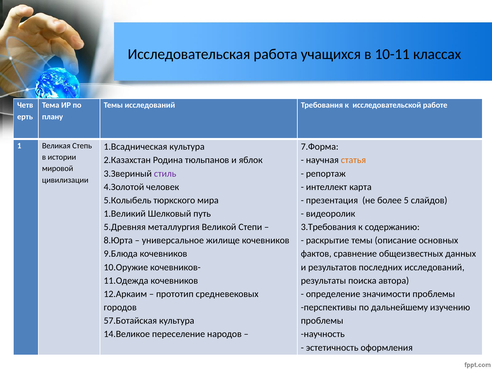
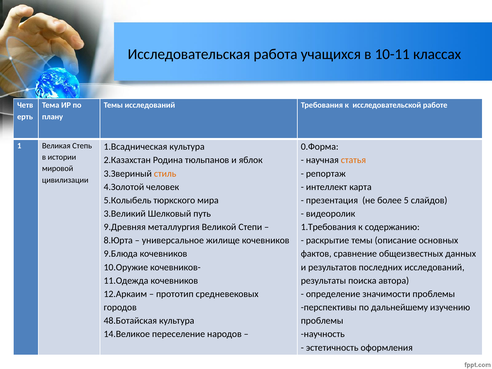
7.Форма: 7.Форма -> 0.Форма (320, 147)
стиль colour: purple -> orange (165, 174)
1.Великий: 1.Великий -> 3.Великий (125, 214)
5.Древняя: 5.Древняя -> 9.Древняя (125, 227)
3.Требования: 3.Требования -> 1.Требования (329, 227)
57.Ботайская: 57.Ботайская -> 48.Ботайская (130, 321)
